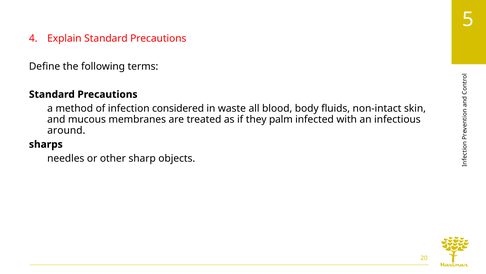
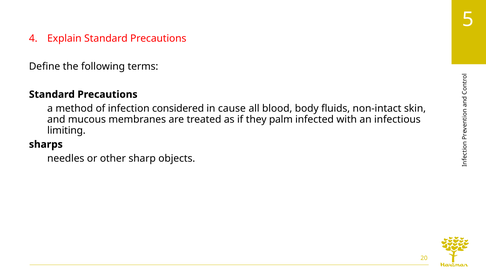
waste: waste -> cause (232, 108)
around: around -> limiting (66, 130)
